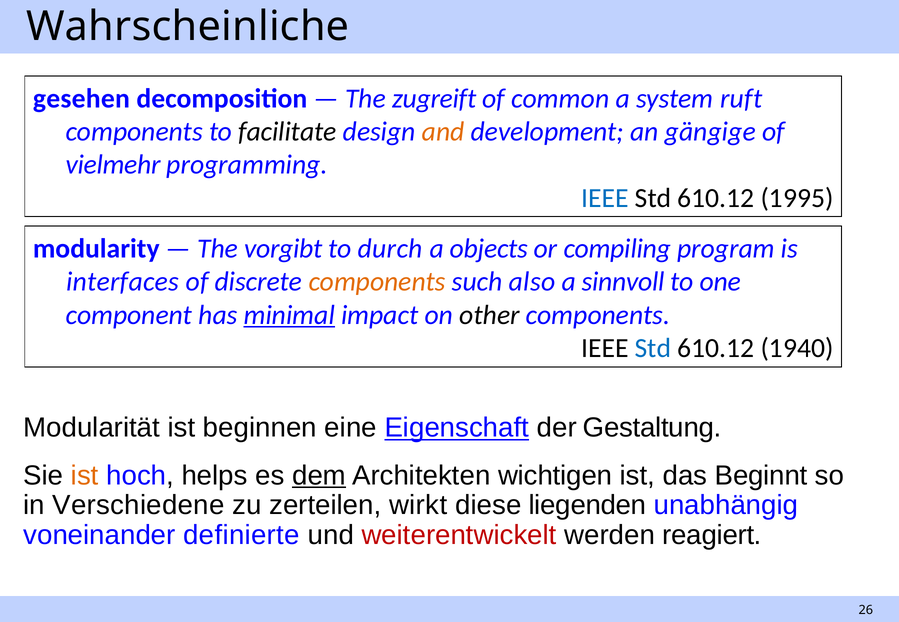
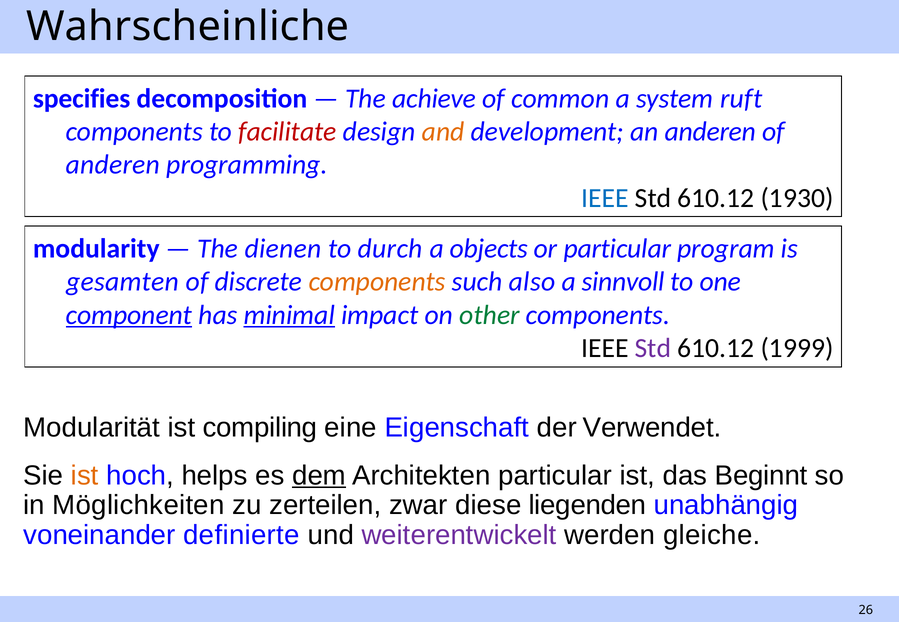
gesehen: gesehen -> specifies (82, 99)
zugreift: zugreift -> achieve (434, 99)
facilitate colour: black -> red (287, 132)
an gängige: gängige -> anderen (710, 132)
vielmehr: vielmehr -> anderen (113, 165)
1995: 1995 -> 1930 (797, 198)
vorgibt: vorgibt -> dienen (283, 249)
or compiling: compiling -> particular (617, 249)
interfaces: interfaces -> gesamten (123, 282)
component underline: none -> present (129, 315)
other colour: black -> green (490, 315)
Std colour: blue -> purple (653, 348)
1940: 1940 -> 1999 (797, 348)
beginnen: beginnen -> compiling (260, 428)
Eigenschaft underline: present -> none (457, 428)
Gestaltung: Gestaltung -> Verwendet (652, 428)
Architekten wichtigen: wichtigen -> particular (555, 476)
Verschiedene: Verschiedene -> Möglichkeiten (138, 506)
wirkt: wirkt -> zwar (418, 506)
weiterentwickelt colour: red -> purple (459, 536)
reagiert: reagiert -> gleiche (712, 536)
